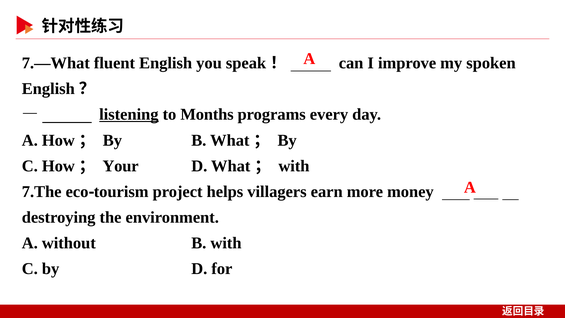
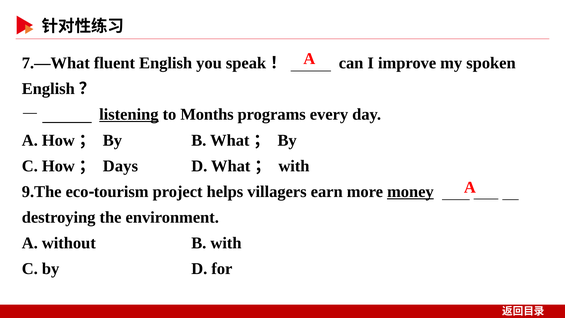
Your: Your -> Days (120, 166)
7.The: 7.The -> 9.The (42, 192)
money underline: none -> present (410, 192)
